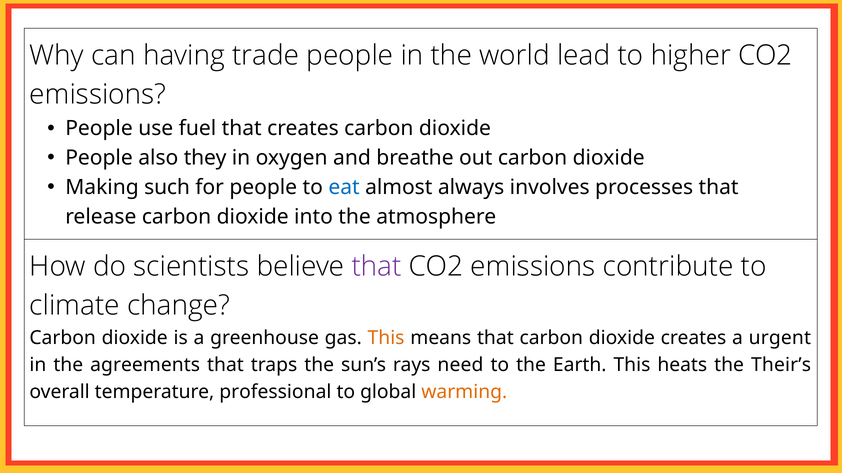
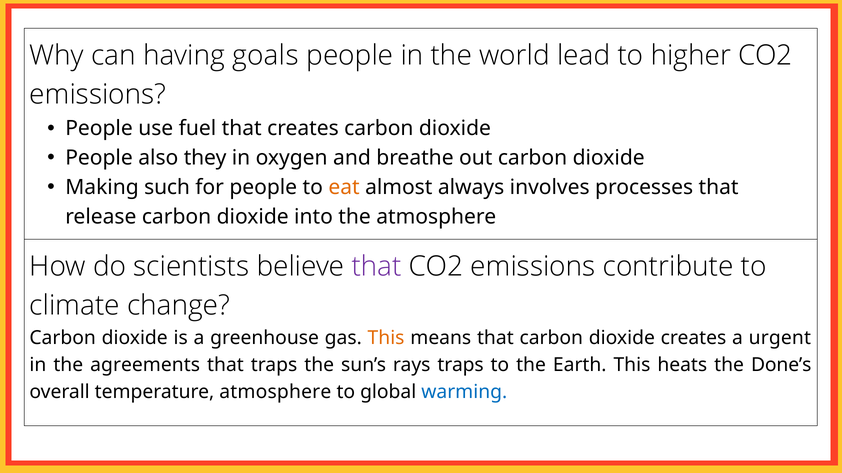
trade: trade -> goals (265, 56)
eat colour: blue -> orange (344, 188)
rays need: need -> traps (461, 365)
Their’s: Their’s -> Done’s (781, 365)
temperature professional: professional -> atmosphere (275, 392)
warming colour: orange -> blue (464, 392)
